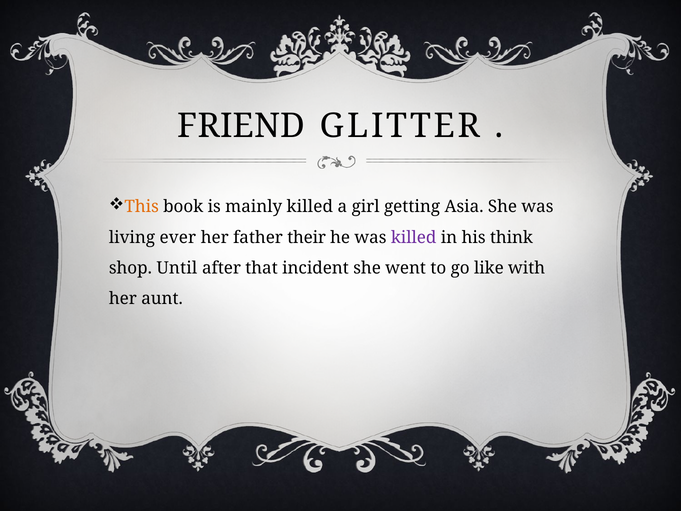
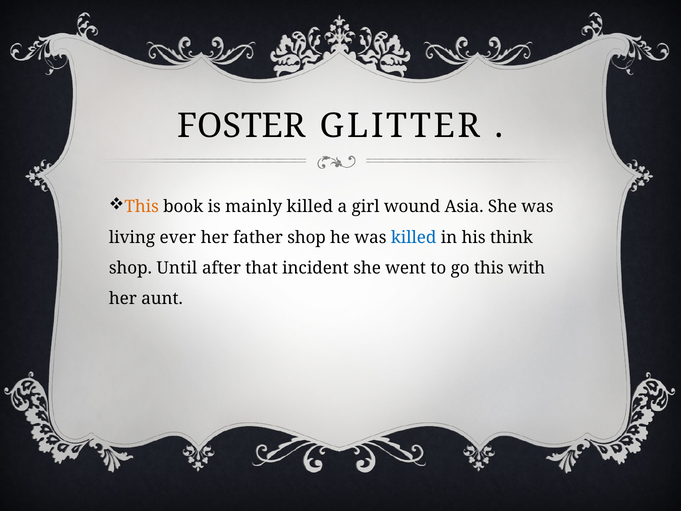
FRIEND: FRIEND -> FOSTER (241, 126)
getting: getting -> wound (412, 207)
father their: their -> shop (307, 237)
killed colour: purple -> blue (414, 237)
go like: like -> this (489, 268)
